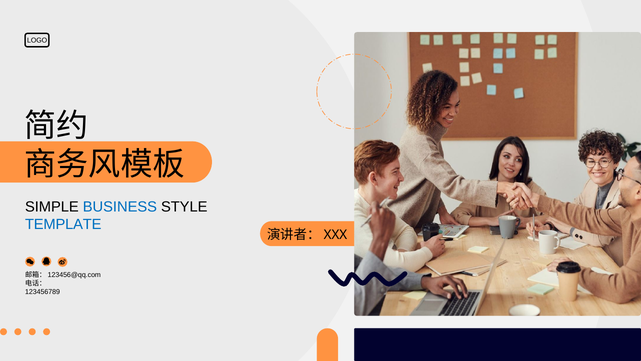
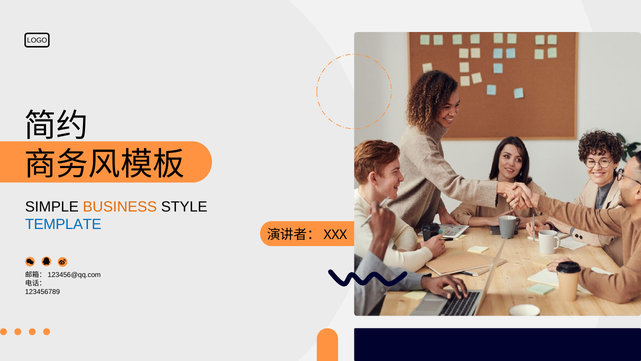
BUSINESS colour: blue -> orange (120, 207)
